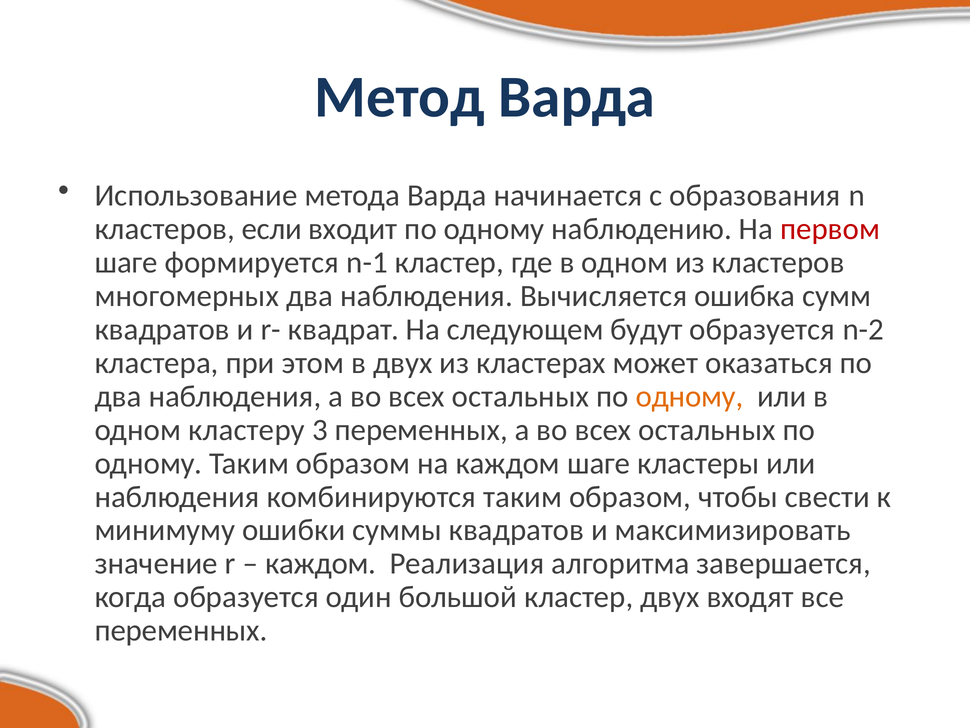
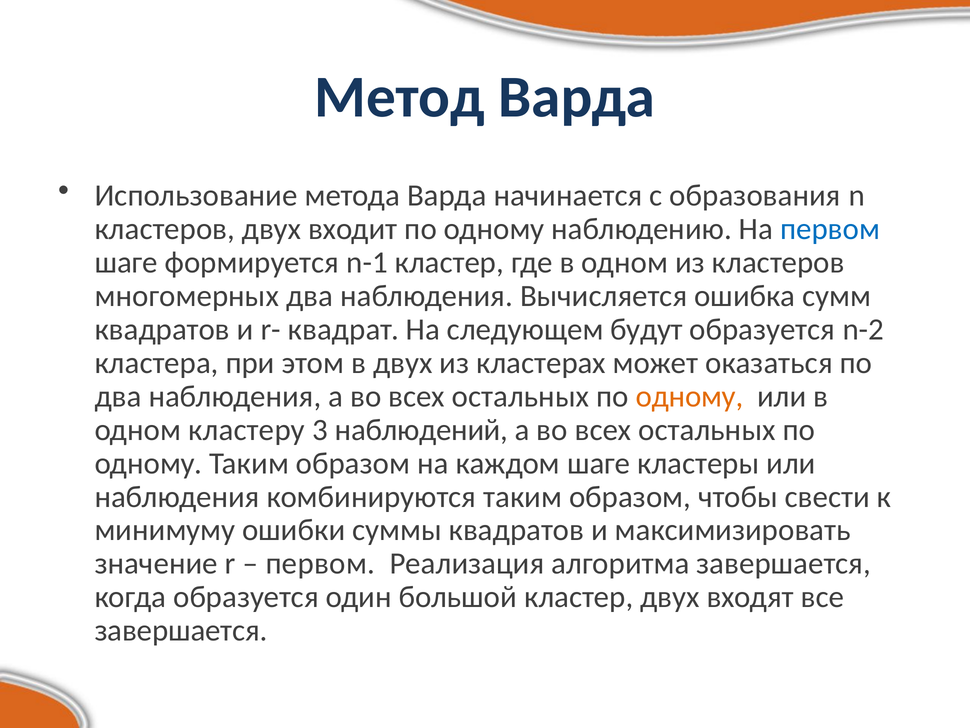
кластеров если: если -> двух (272, 229)
первом colour: red -> blue (830, 229)
3 переменных: переменных -> наблюдений (421, 430)
каждом: каждом -> первом (320, 563)
переменных: переменных -> завершается (181, 630)
